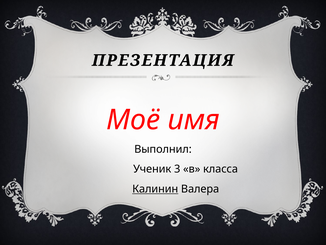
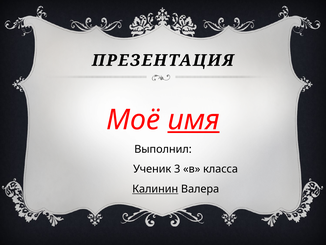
имя underline: none -> present (194, 120)
